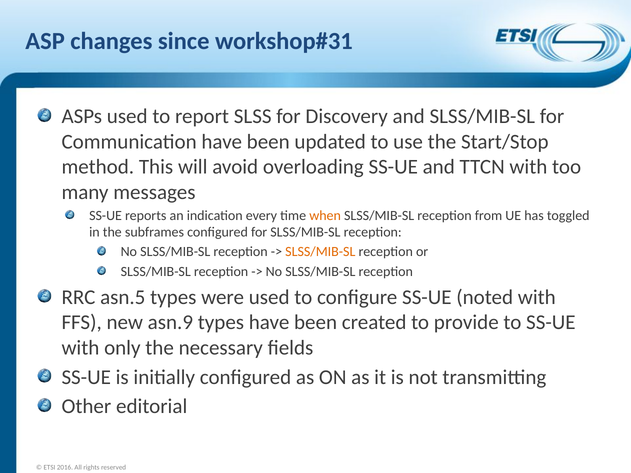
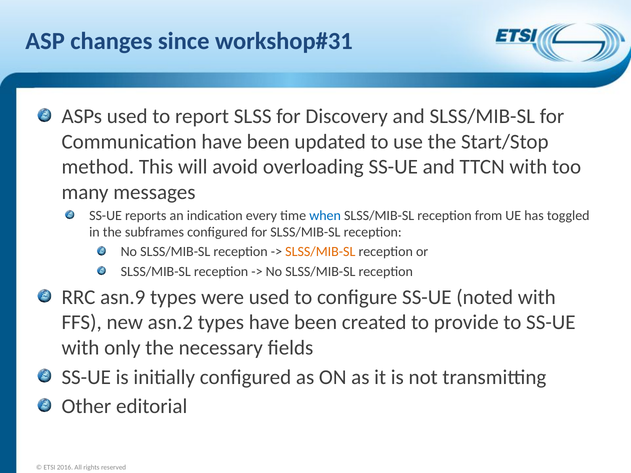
when colour: orange -> blue (325, 216)
asn.5: asn.5 -> asn.9 (123, 297)
asn.9: asn.9 -> asn.2 (170, 323)
